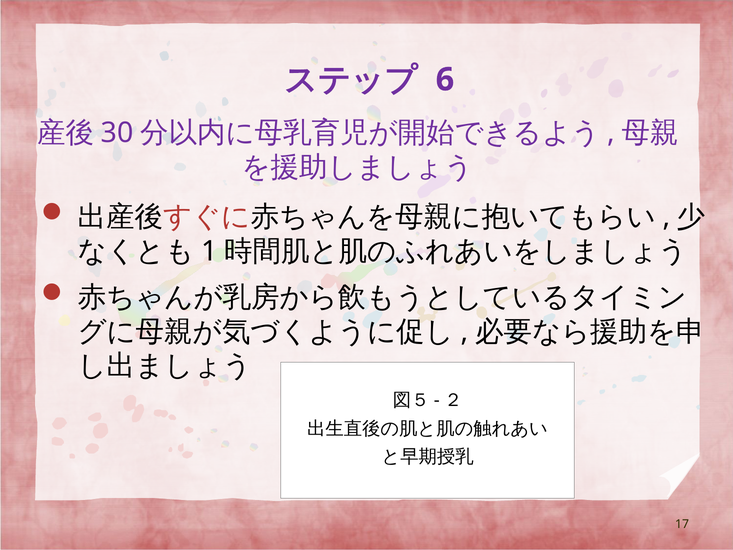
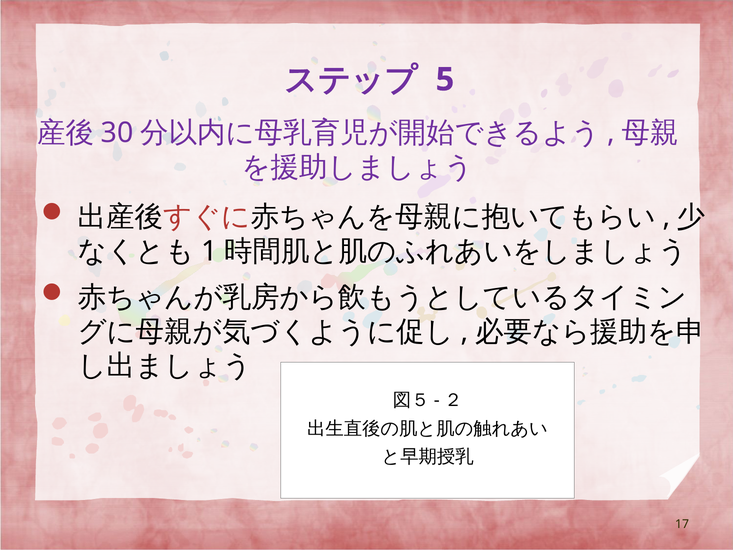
6: 6 -> 5 (445, 80)
